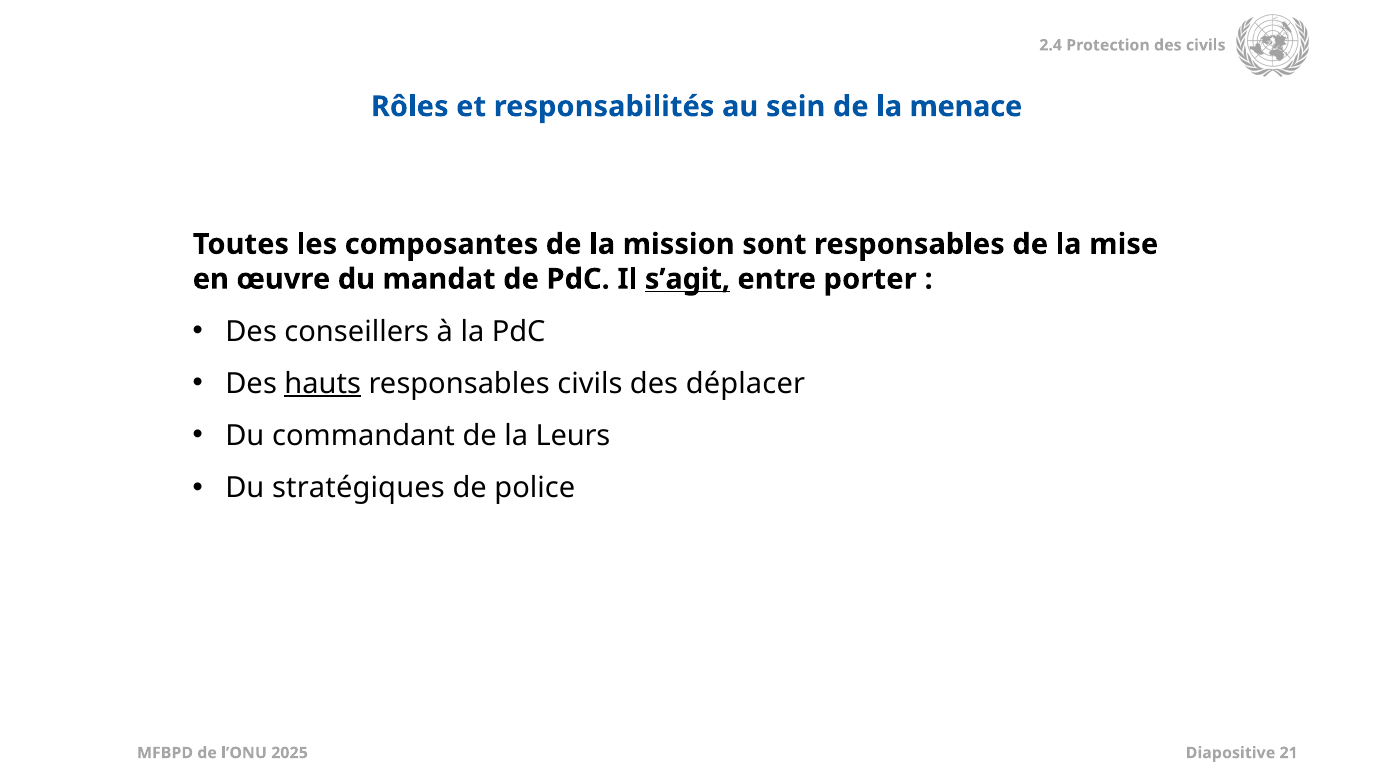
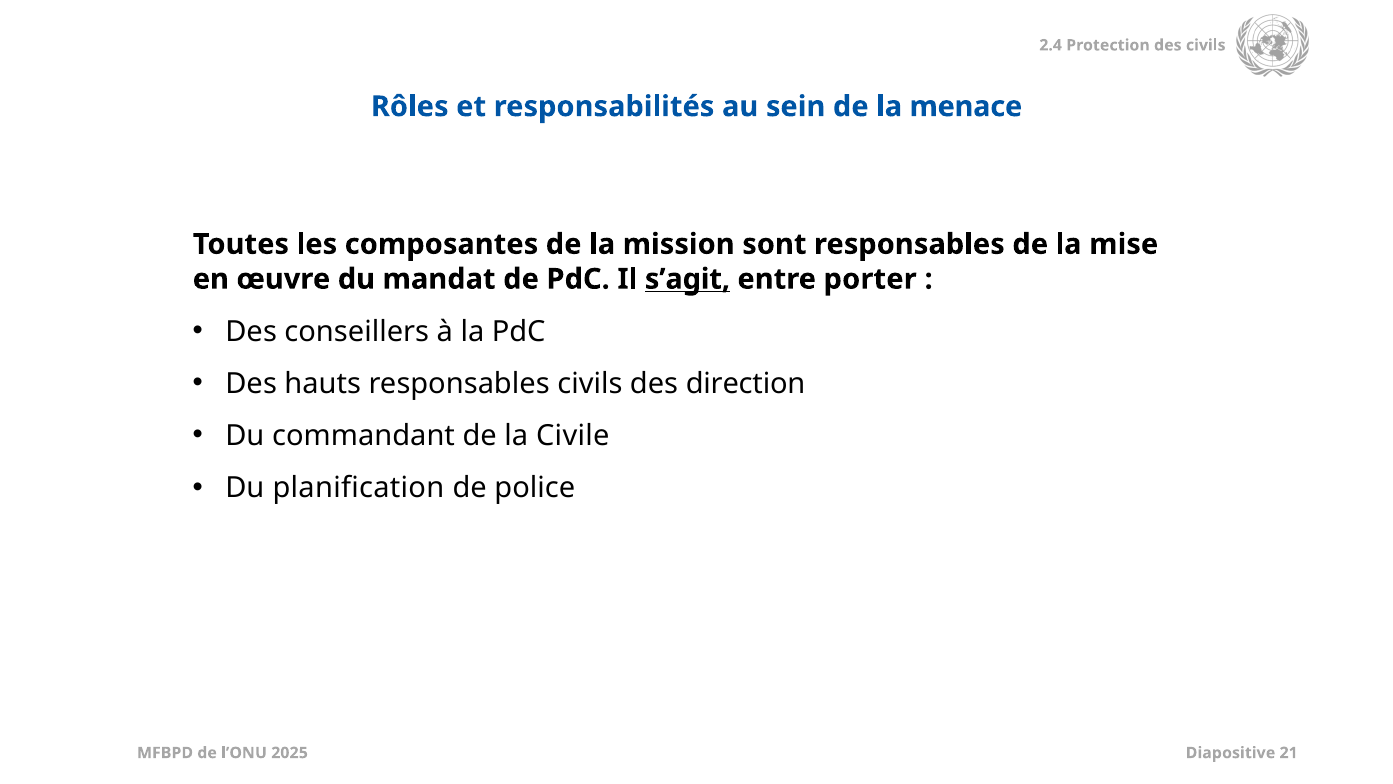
hauts underline: present -> none (323, 384)
déplacer: déplacer -> direction (746, 384)
Leurs: Leurs -> Civile (573, 436)
stratégiques: stratégiques -> planification (358, 488)
